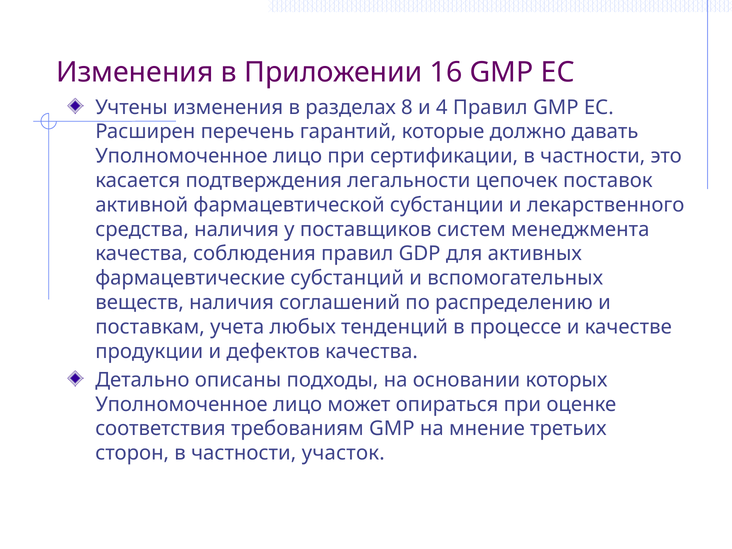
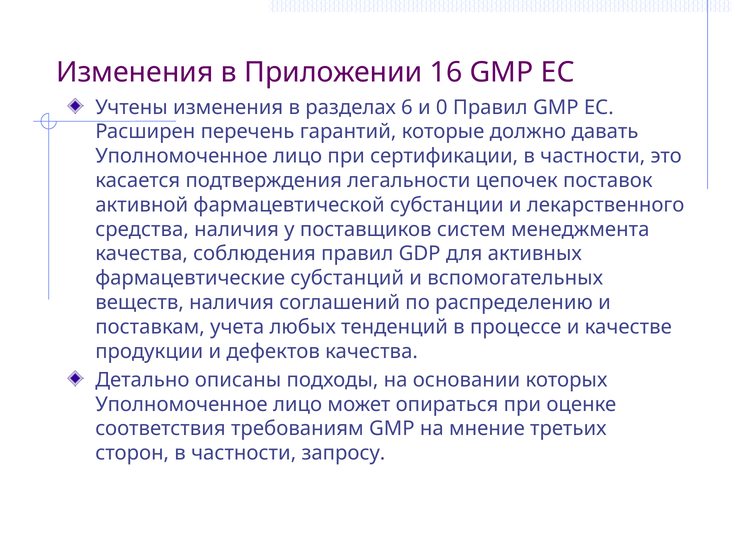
8: 8 -> 6 (407, 107)
4: 4 -> 0 (442, 107)
участок: участок -> запросу (343, 453)
